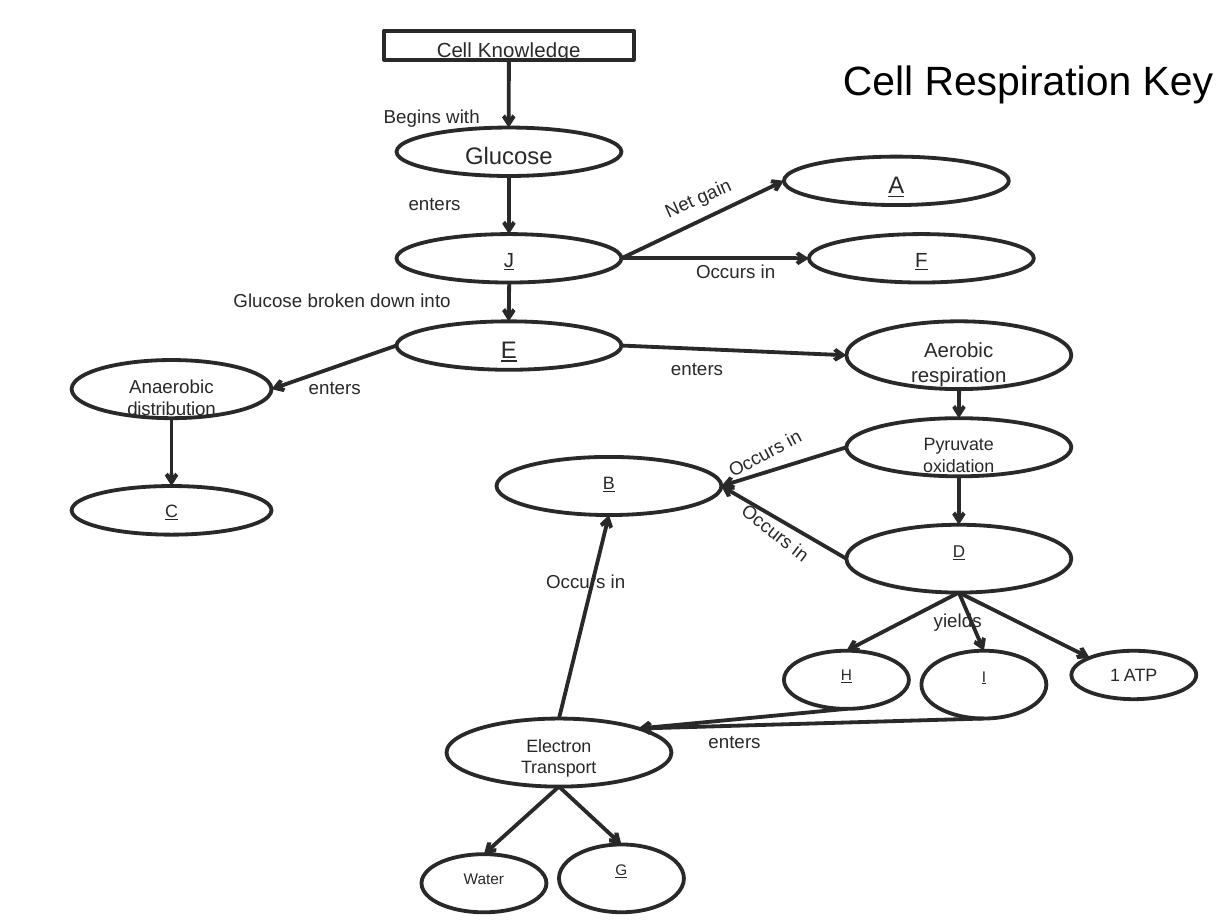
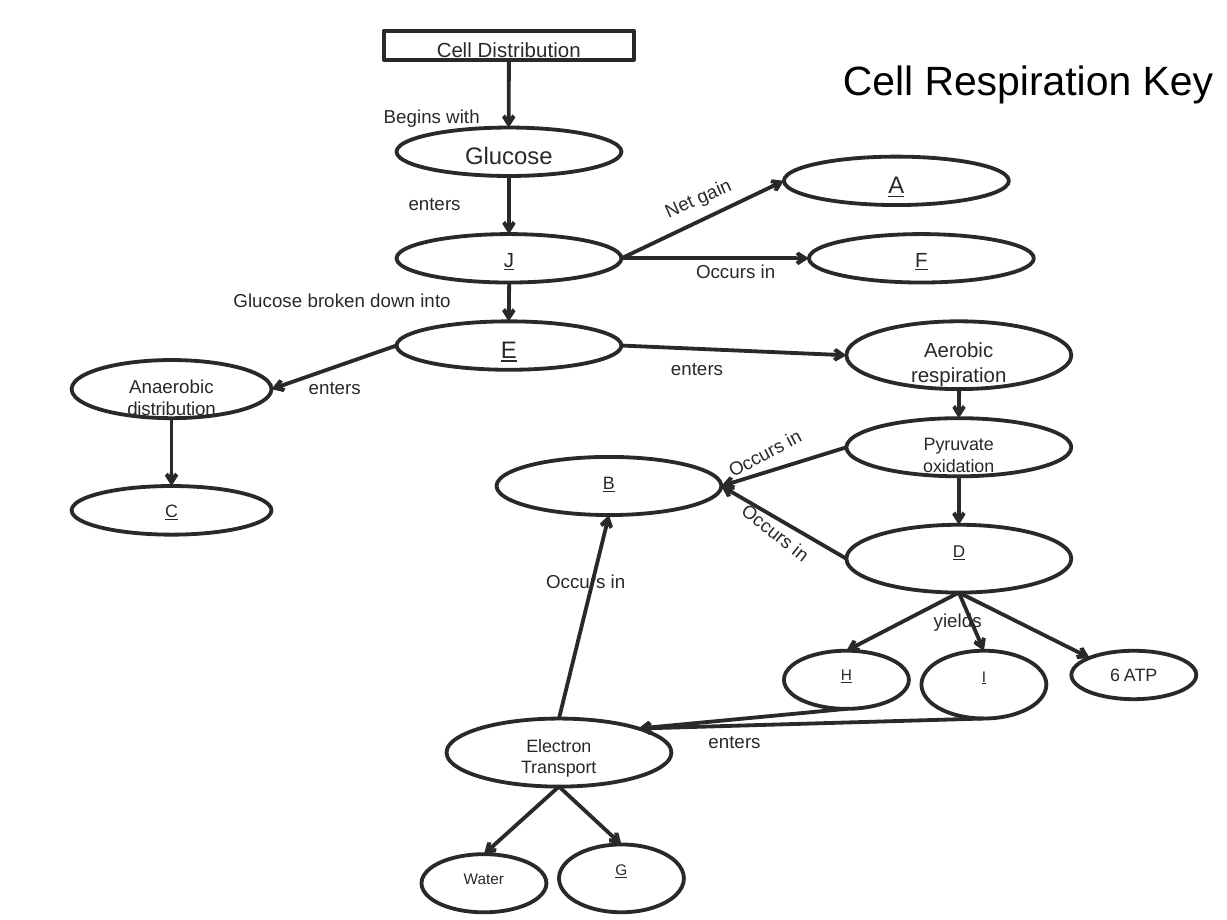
Cell Knowledge: Knowledge -> Distribution (529, 50)
1: 1 -> 6 (1115, 676)
